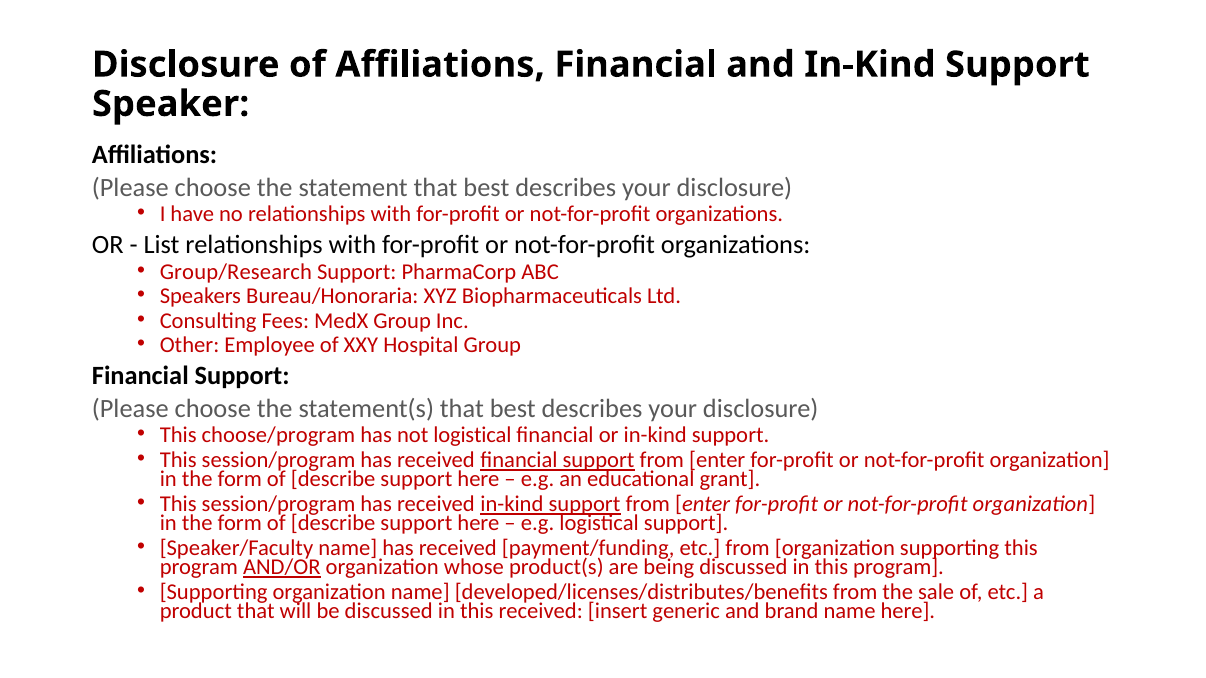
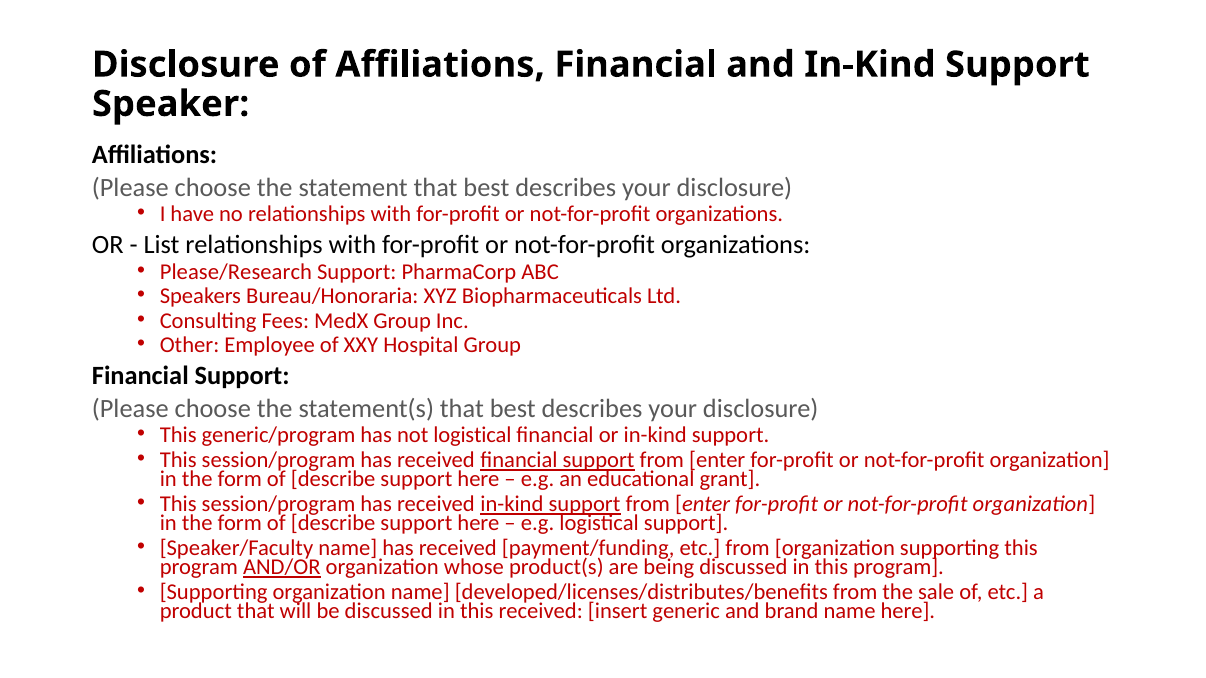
Group/Research: Group/Research -> Please/Research (236, 272)
choose/program: choose/program -> generic/program (279, 436)
